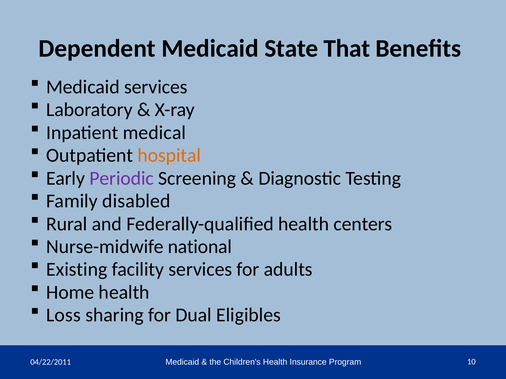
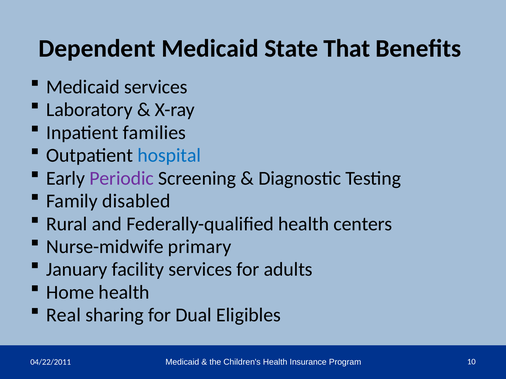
medical: medical -> families (154, 133)
hospital colour: orange -> blue (169, 156)
national: national -> primary (200, 247)
Existing: Existing -> January (77, 270)
Loss: Loss -> Real (64, 316)
